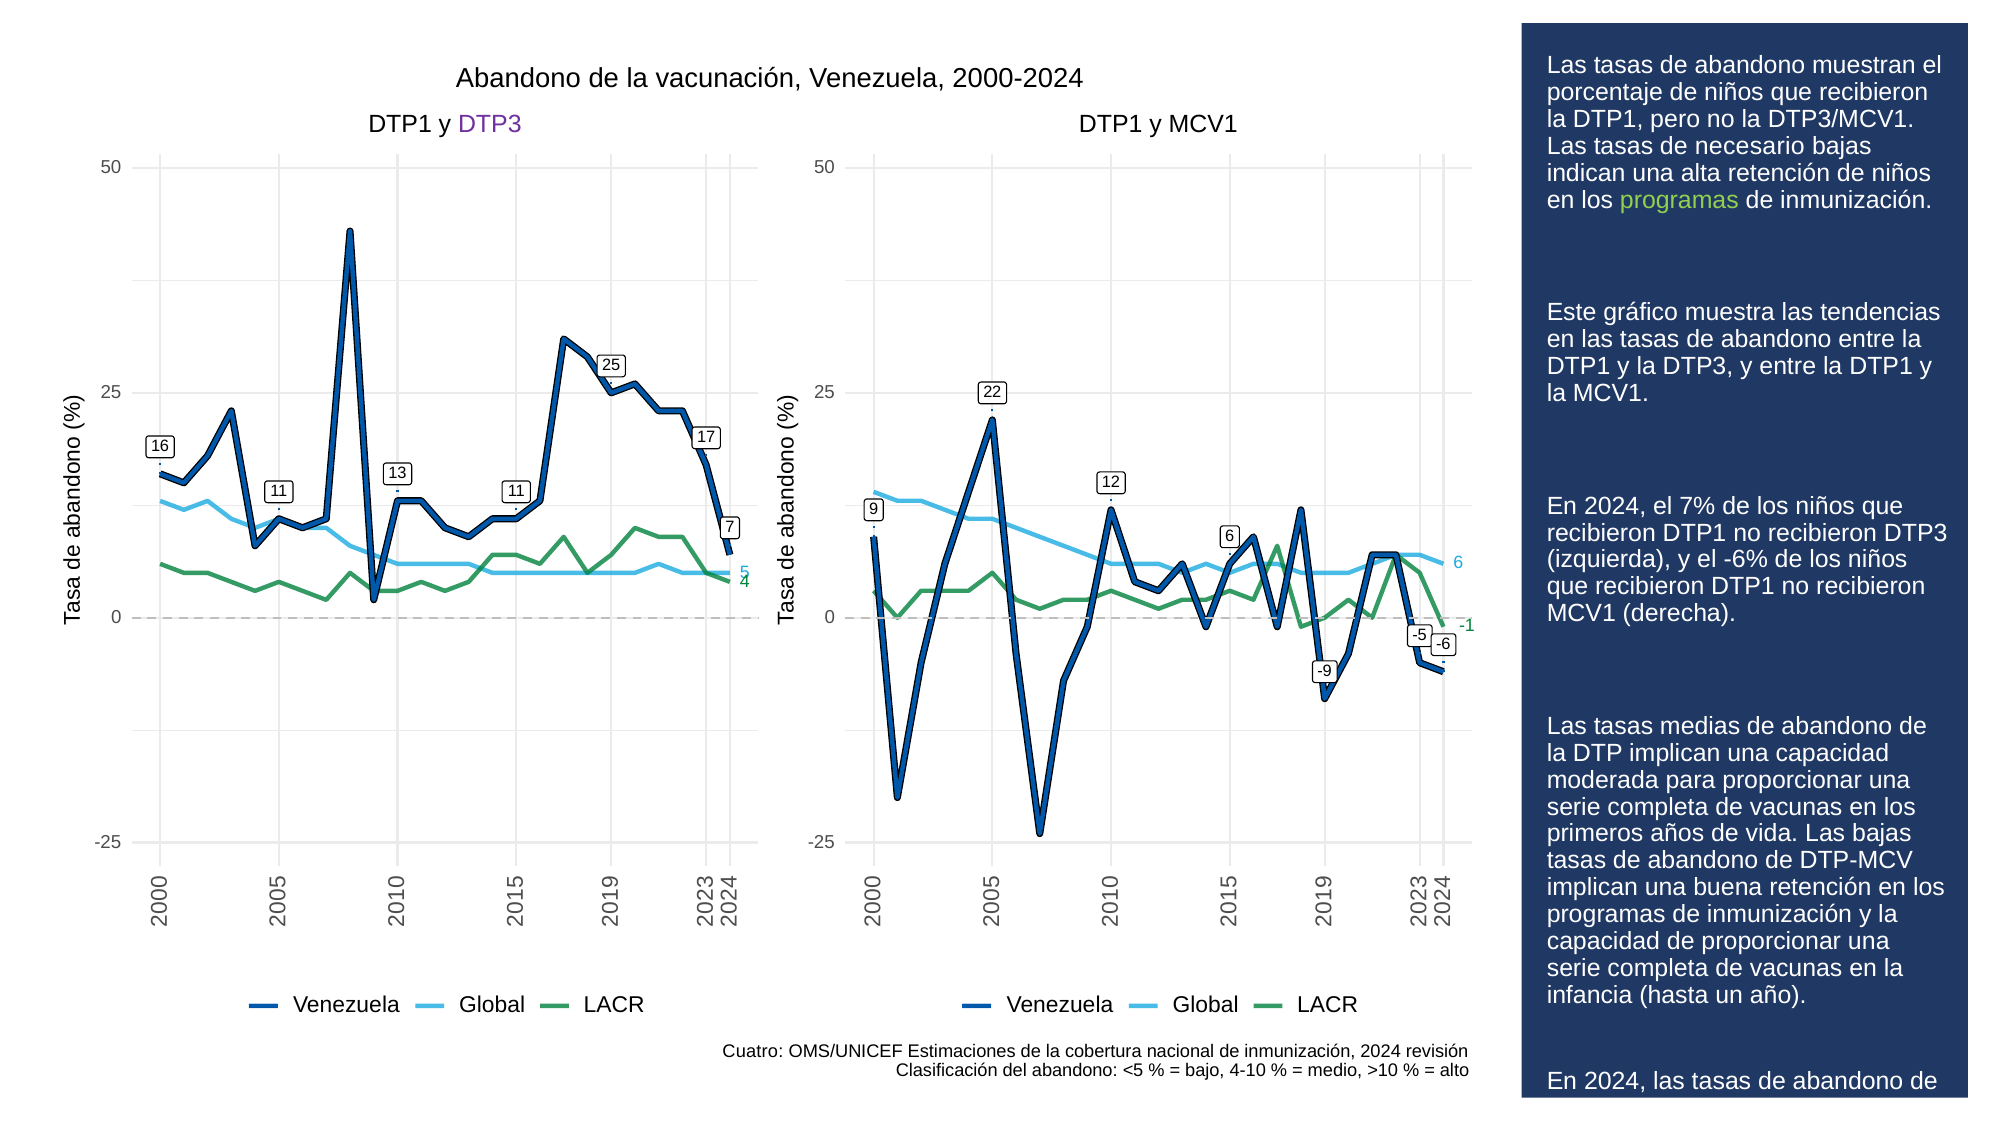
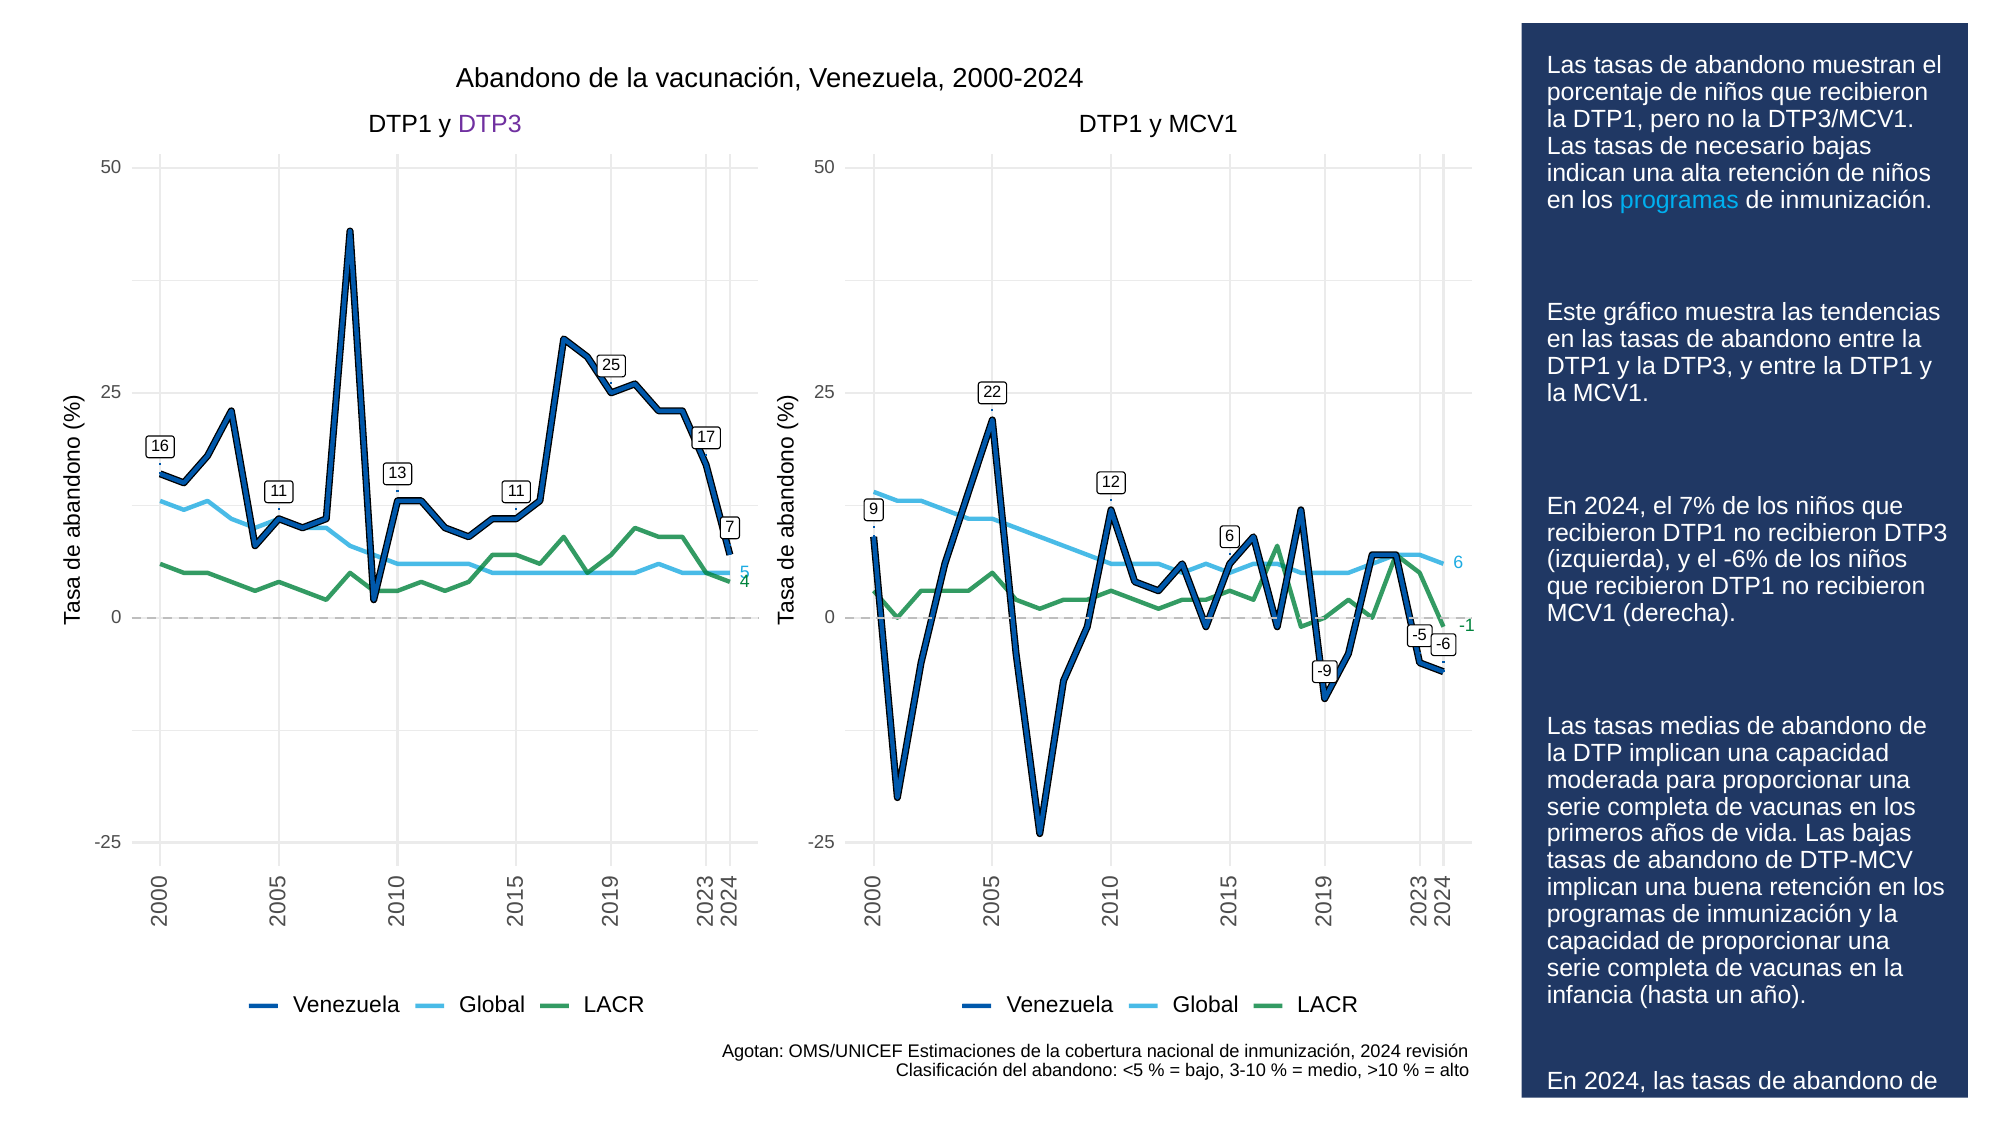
programas colour: light green -> light blue (1679, 200)
Cuatro: Cuatro -> Agotan (753, 1051)
4-10: 4-10 -> 3-10 (1248, 1070)
